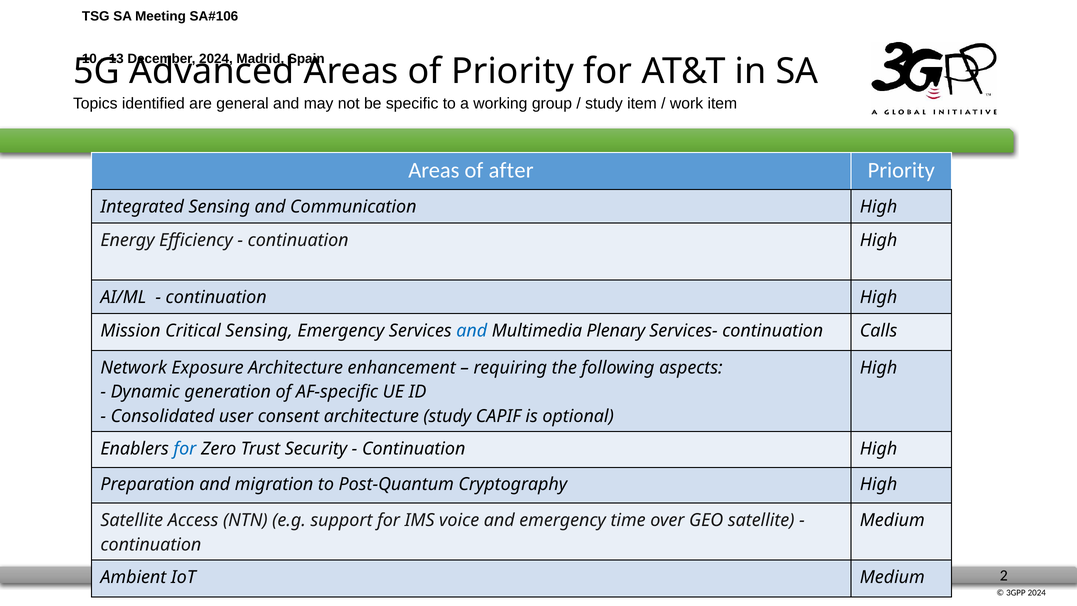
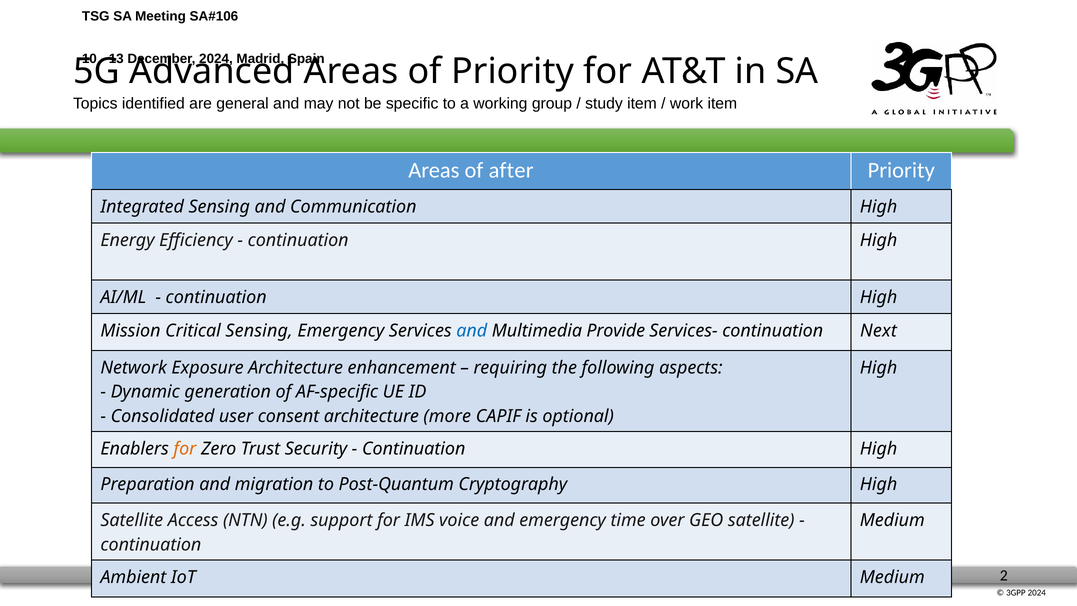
Plenary: Plenary -> Provide (616, 331)
Calls: Calls -> Next (878, 331)
architecture study: study -> more (447, 416)
for colour: blue -> orange (185, 449)
